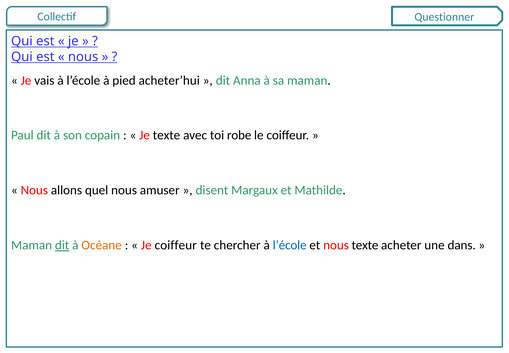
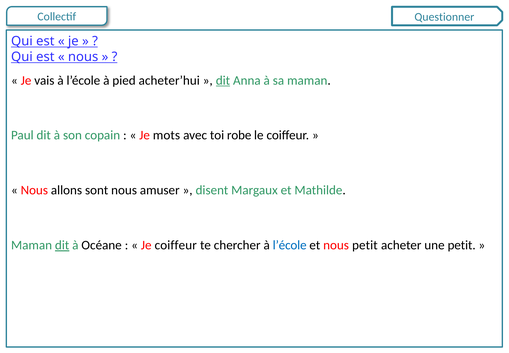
dit underline: none -> present (223, 80)
Je texte: texte -> mots (166, 135)
quel: quel -> sont (97, 190)
Océane colour: orange -> black (102, 245)
nous texte: texte -> petit (365, 245)
une dans: dans -> petit (462, 245)
